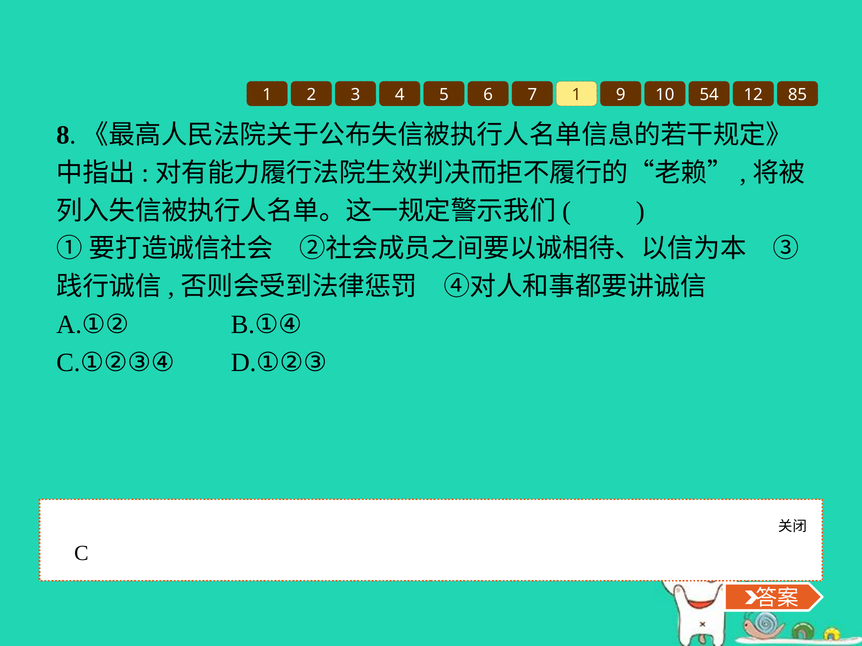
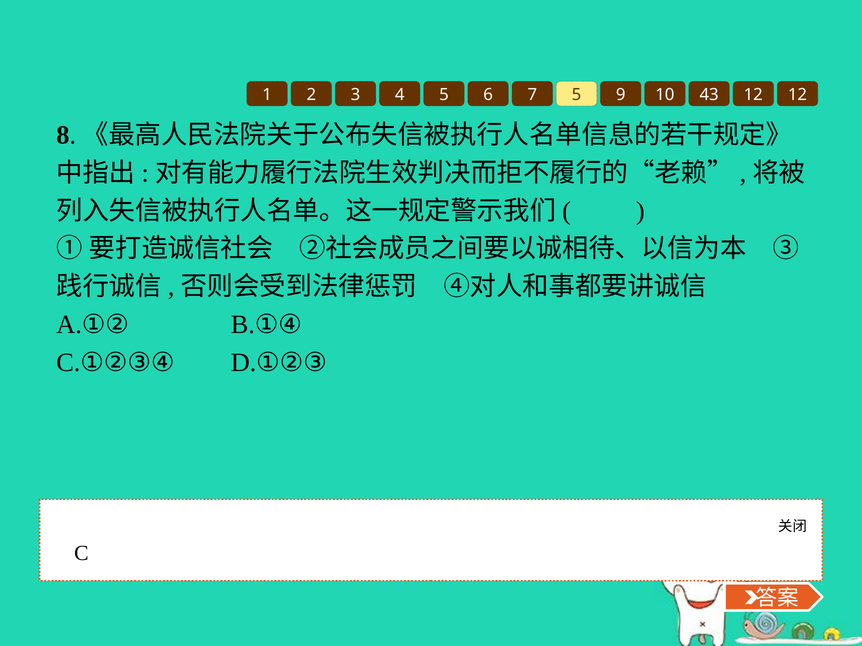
7 1: 1 -> 5 (577, 95)
54: 54 -> 43 (709, 95)
12 85: 85 -> 12 (797, 95)
